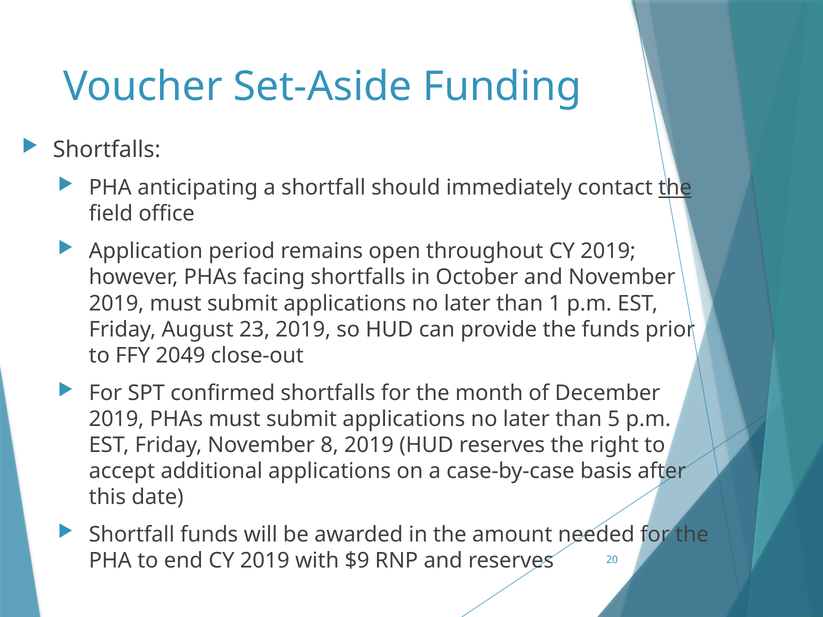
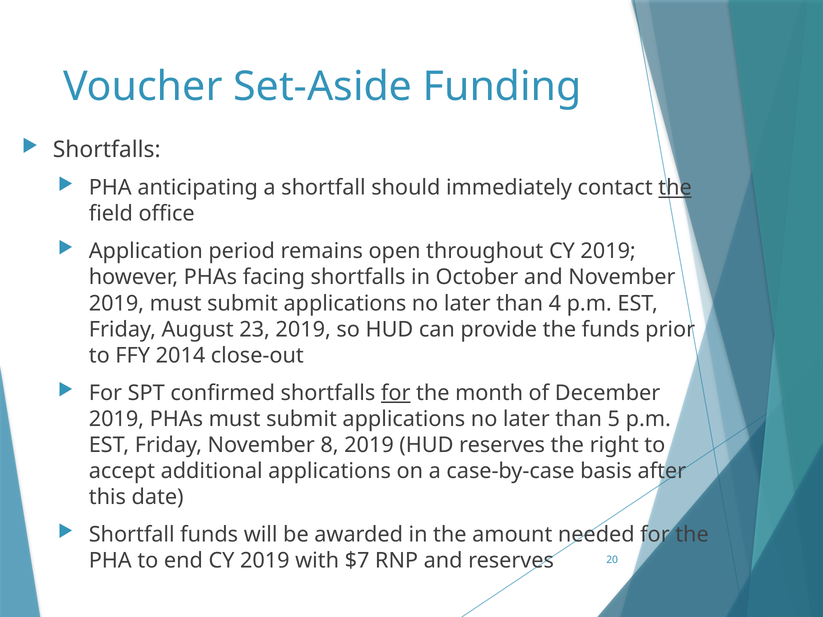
1: 1 -> 4 (555, 304)
2049: 2049 -> 2014 (181, 356)
for underline: none -> present (396, 393)
$9: $9 -> $7 (357, 561)
